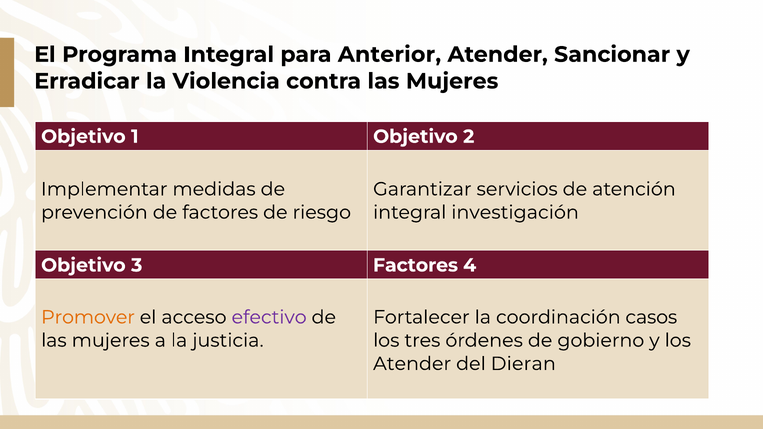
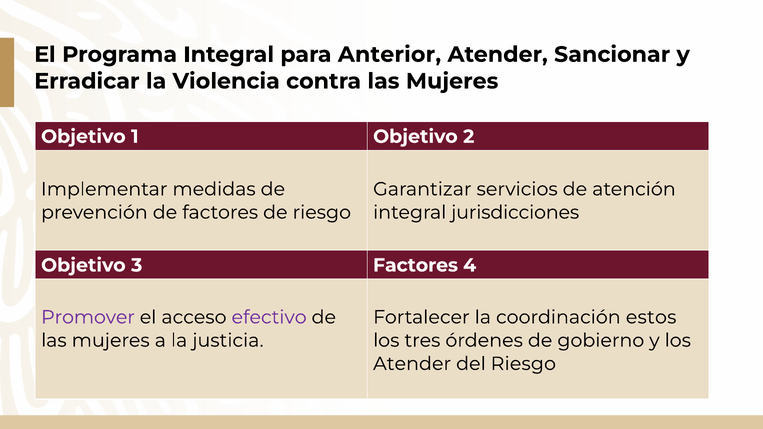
investigación: investigación -> jurisdicciones (515, 212)
Promover colour: orange -> purple (88, 317)
casos: casos -> estos (651, 317)
del Dieran: Dieran -> Riesgo (523, 364)
